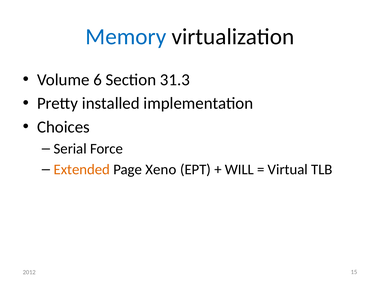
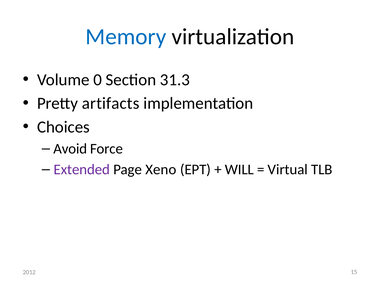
6: 6 -> 0 (98, 80)
installed: installed -> artifacts (111, 103)
Serial: Serial -> Avoid (70, 149)
Extended colour: orange -> purple (82, 170)
